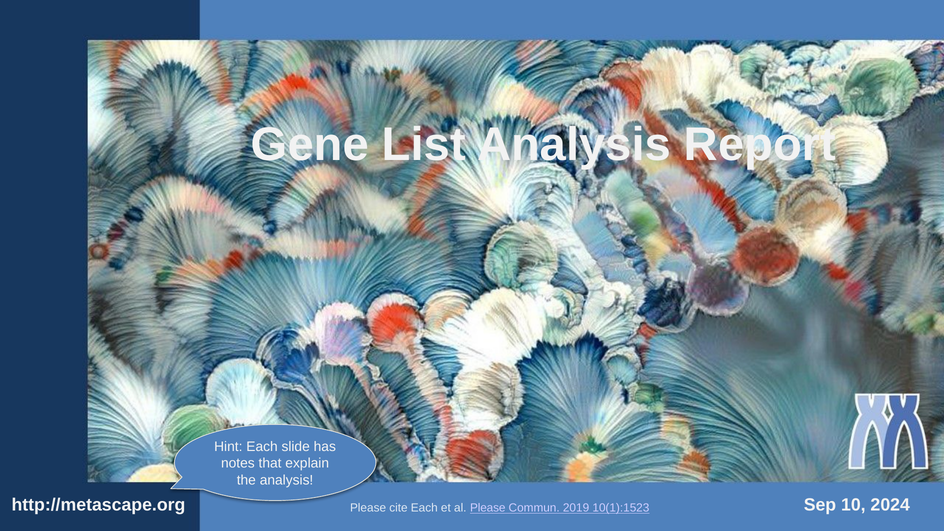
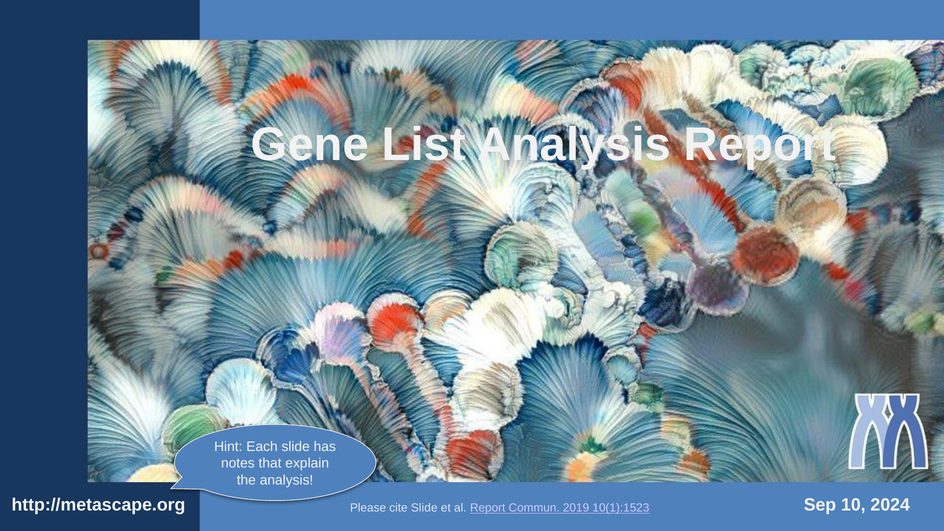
cite Each: Each -> Slide (424, 508)
al Please: Please -> Report (488, 508)
